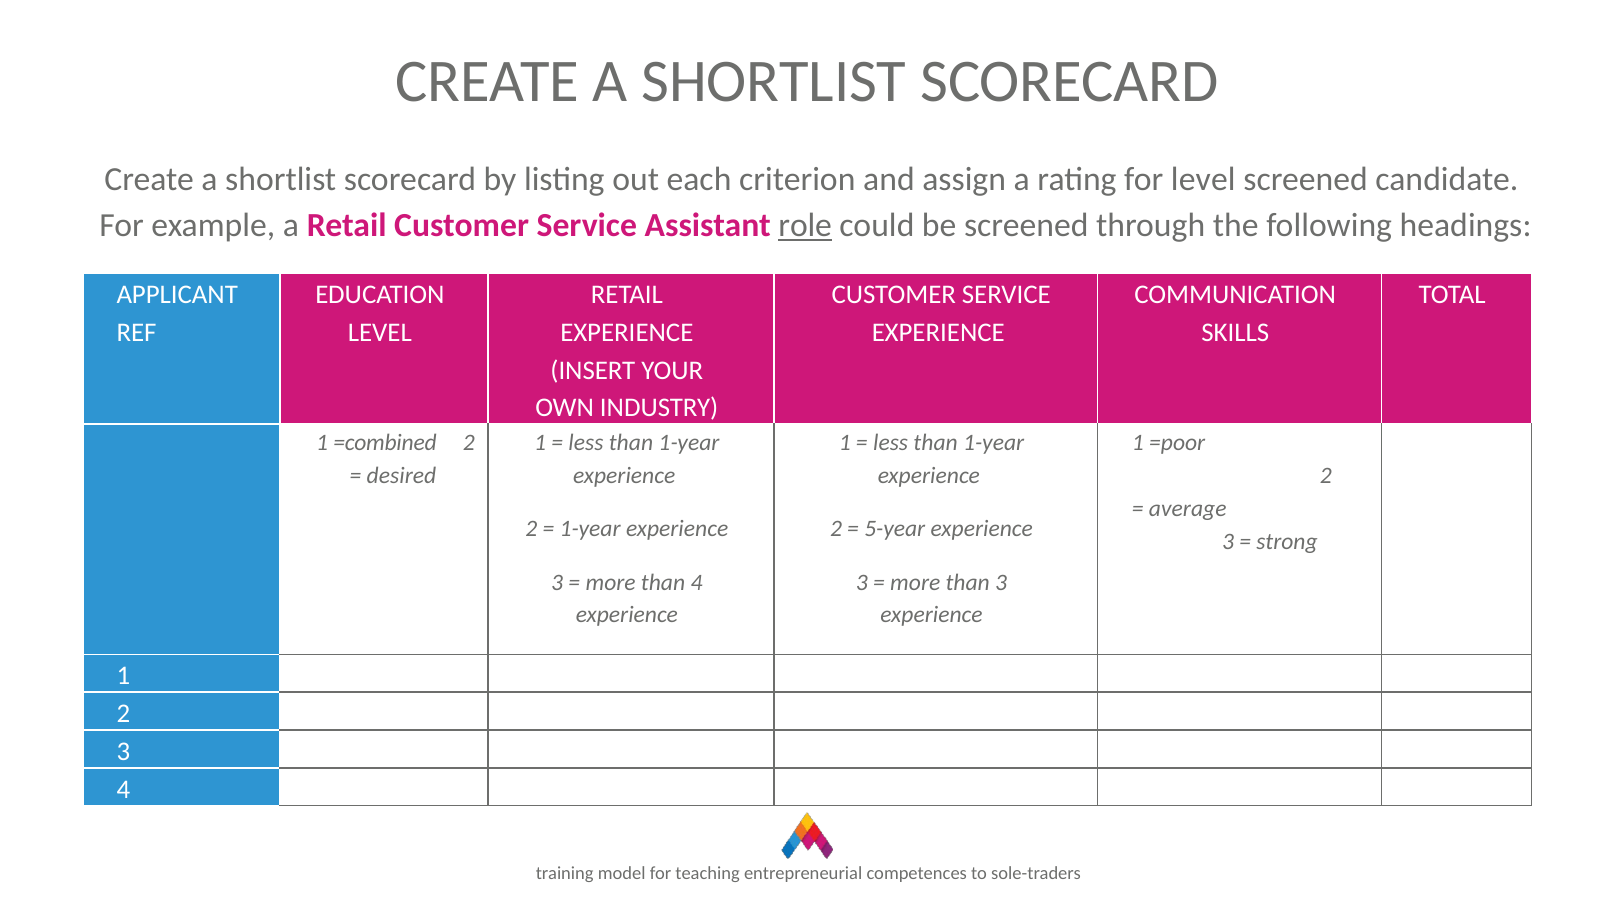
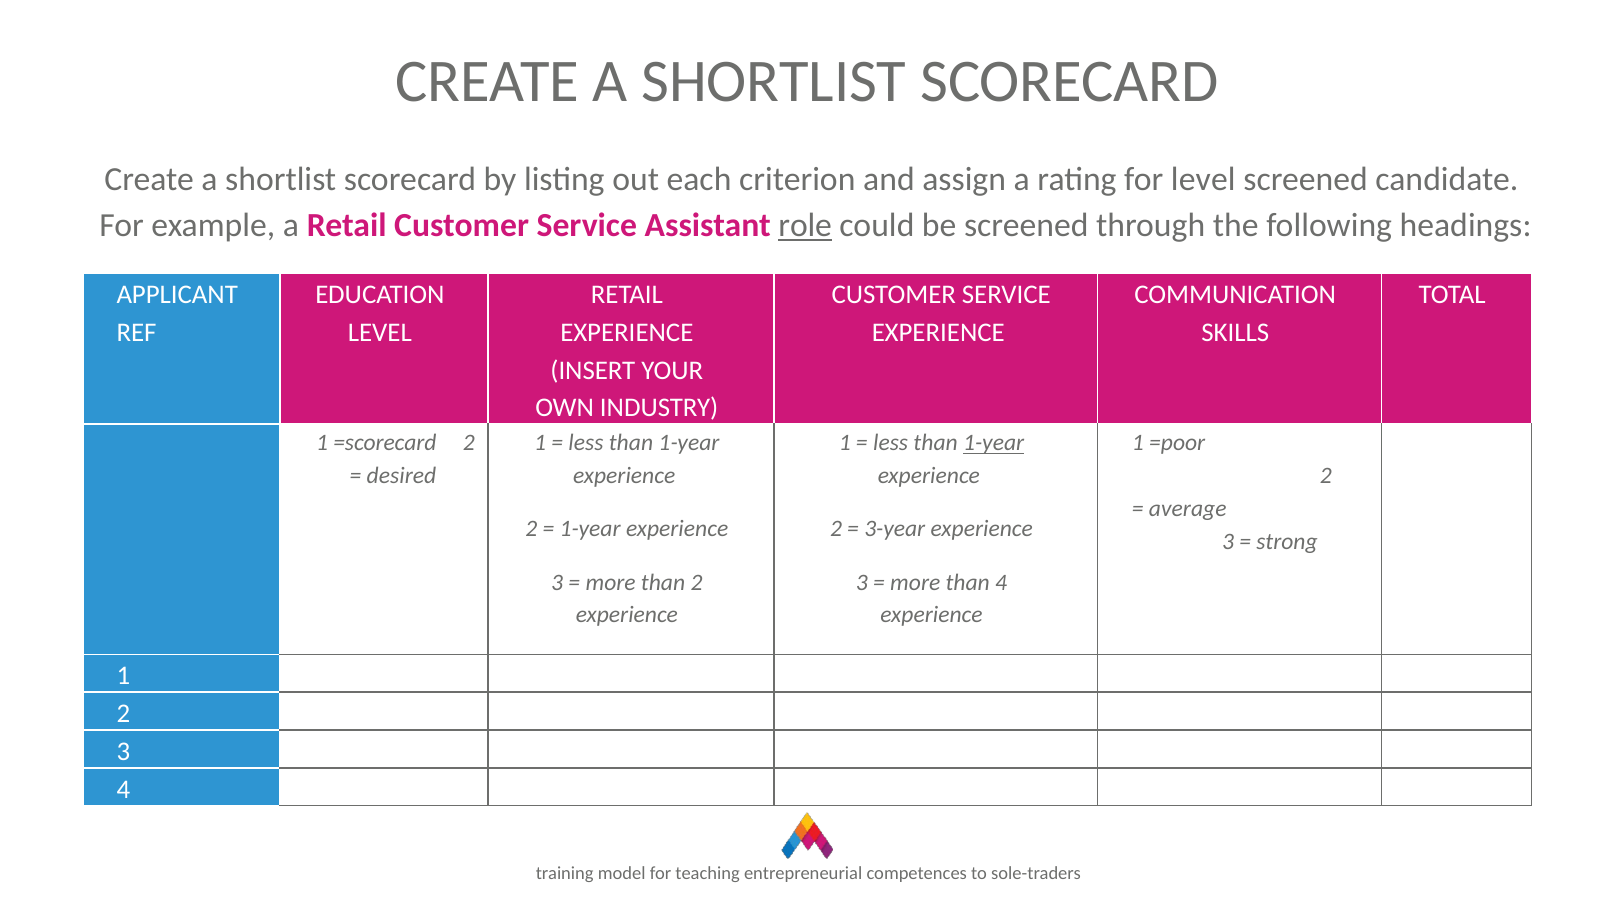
=combined: =combined -> =scorecard (385, 443)
1-year underline: none -> present (994, 443)
5-year: 5-year -> 3-year (895, 529)
than 4: 4 -> 2 (697, 583)
than 3: 3 -> 4 (1001, 583)
